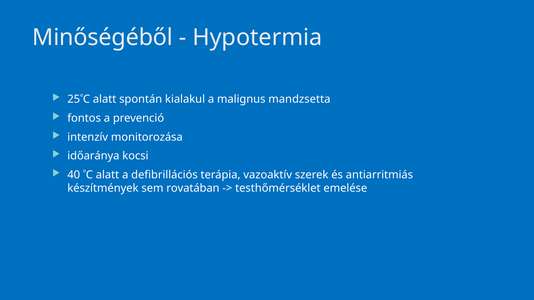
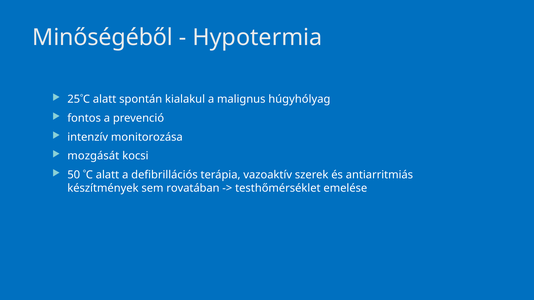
mandzsetta: mandzsetta -> húgyhólyag (299, 99)
időaránya: időaránya -> mozgását (93, 156)
40: 40 -> 50 (74, 175)
